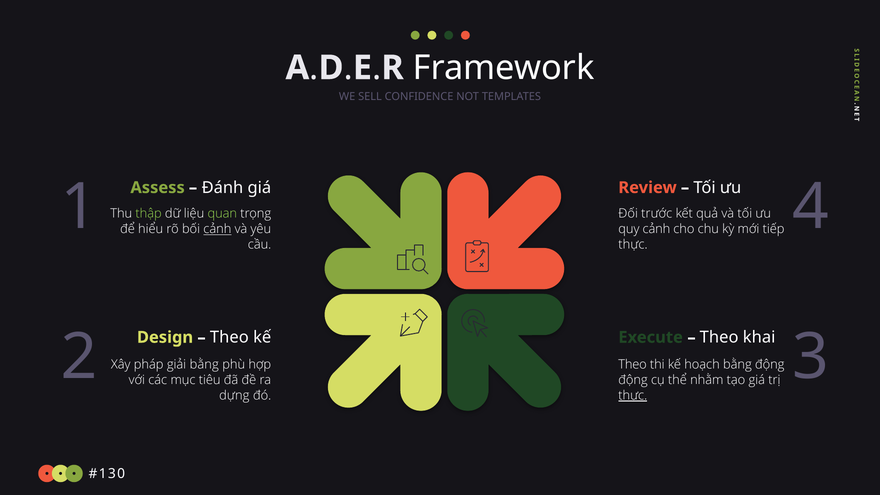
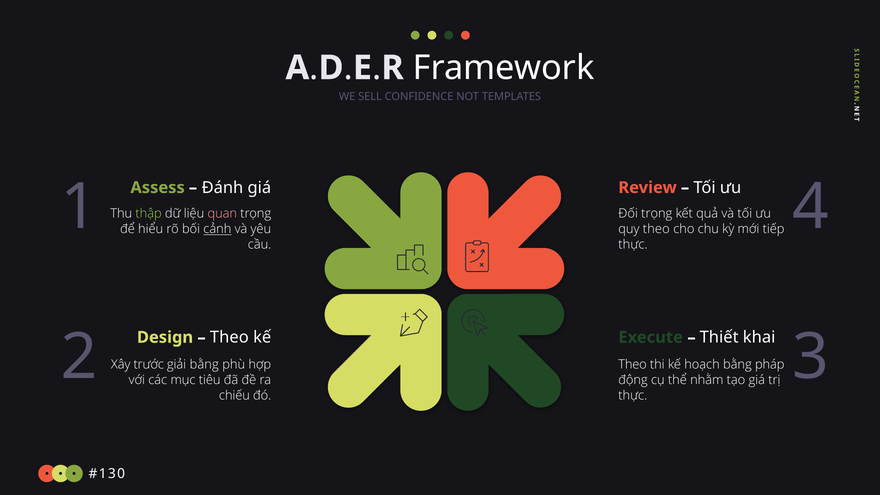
quan colour: light green -> pink (222, 214)
Đối trước: trước -> trọng (657, 214)
quy cảnh: cảnh -> theo (656, 229)
Theo: Theo -> Thiết (719, 337)
pháp: pháp -> trước (149, 365)
bằng động: động -> pháp (770, 365)
dựng: dựng -> chiếu (234, 395)
thực underline: present -> none (633, 395)
